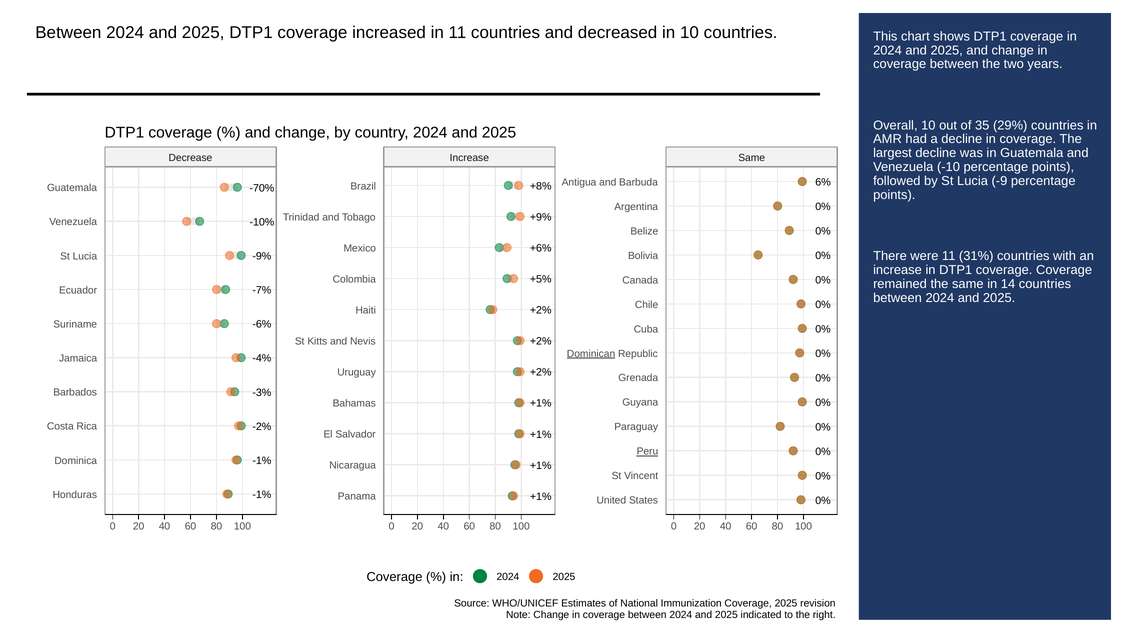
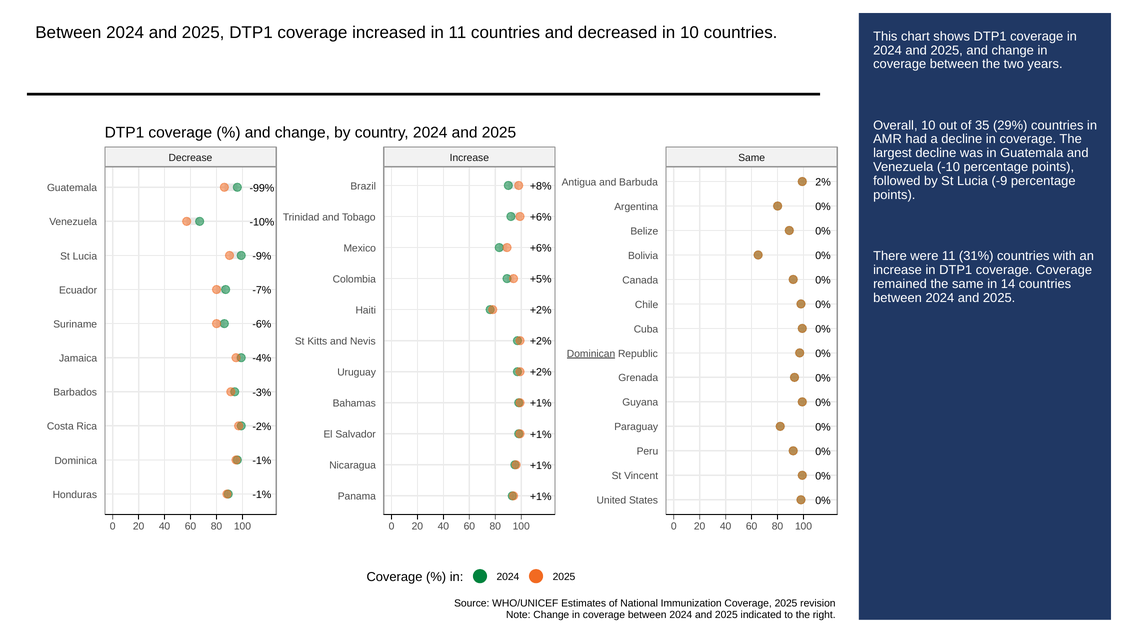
6%: 6% -> 2% (823, 182)
-70%: -70% -> -99% (262, 188)
+9%: +9% -> +6% (541, 217)
Peru underline: present -> none (647, 451)
